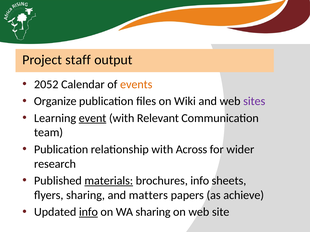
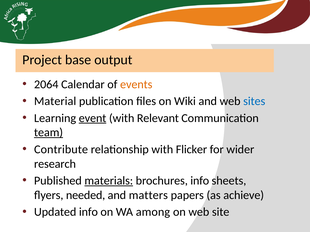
staff: staff -> base (78, 60)
2052: 2052 -> 2064 (46, 85)
Organize: Organize -> Material (55, 101)
sites colour: purple -> blue (254, 101)
team underline: none -> present (49, 133)
Publication: Publication -> Contribute (61, 150)
Across: Across -> Flicker (191, 150)
flyers sharing: sharing -> needed (86, 196)
info underline: present -> none (88, 212)
WA sharing: sharing -> among (153, 212)
